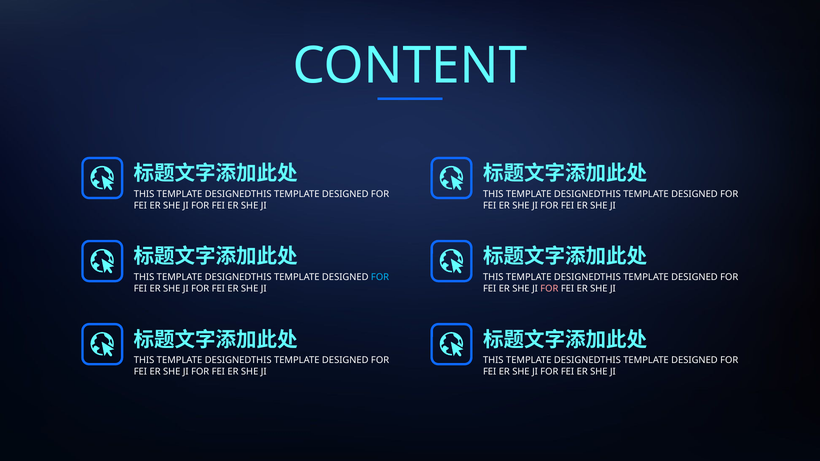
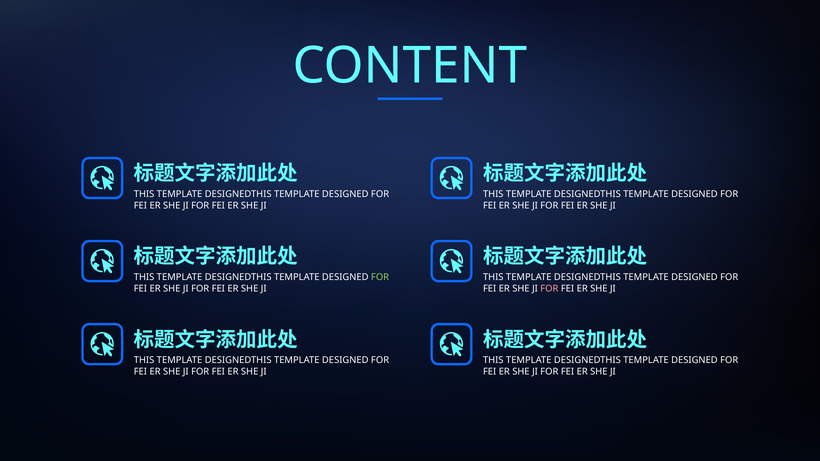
FOR colour: light blue -> light green (380, 277)
